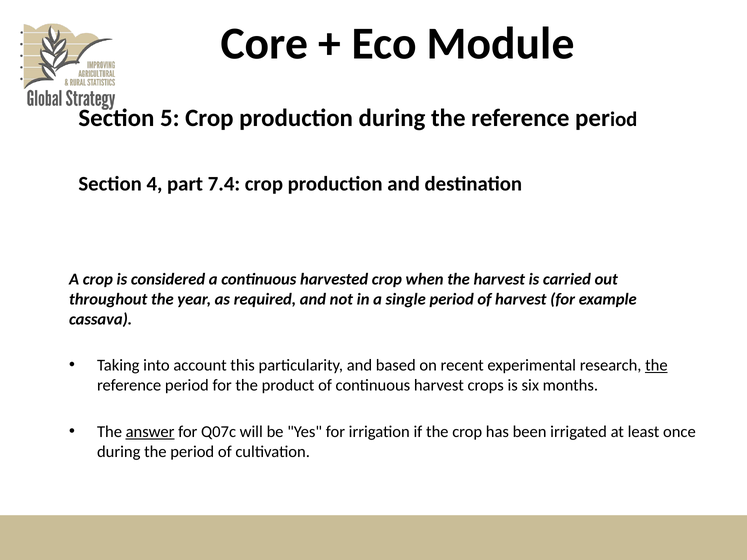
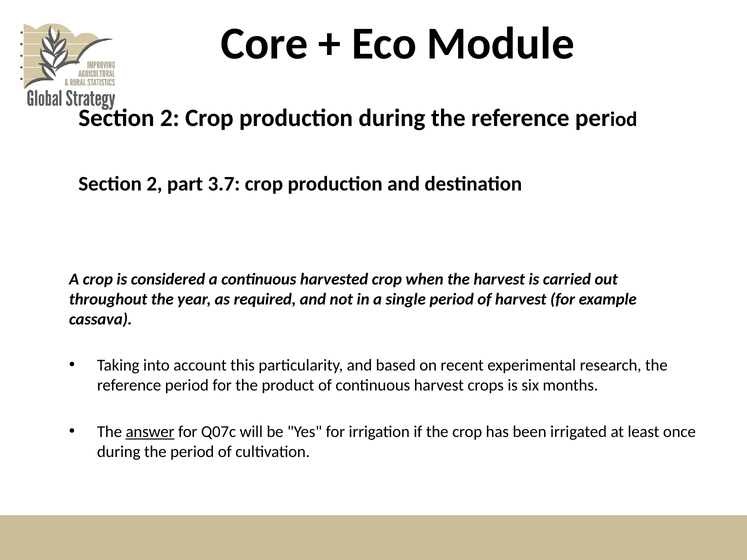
5: 5 -> 2 (170, 118)
4: 4 -> 2 (154, 184)
7.4: 7.4 -> 3.7 (224, 184)
the underline: present -> none (656, 366)
